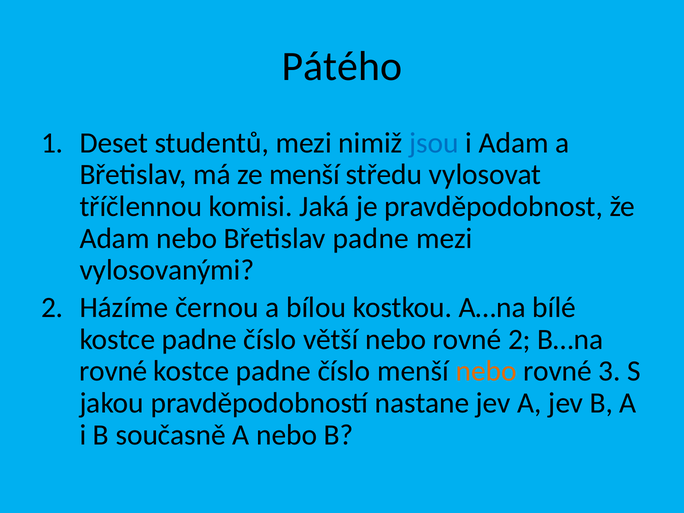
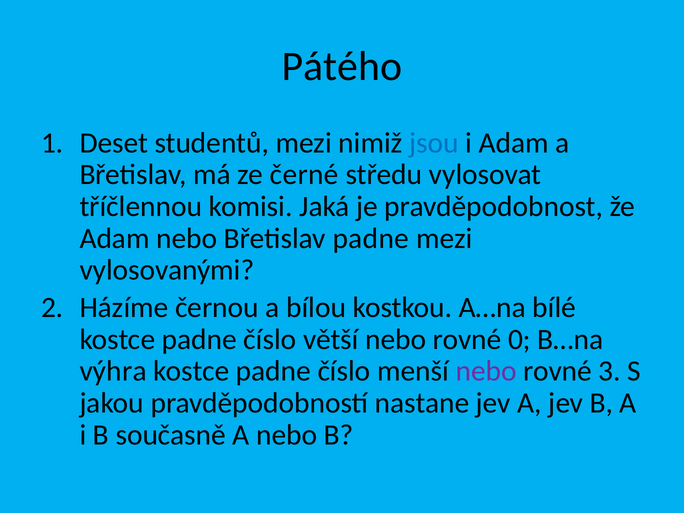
ze menší: menší -> černé (304, 175)
rovné 2: 2 -> 0 (519, 339)
rovné: rovné -> výhra (113, 371)
nebo colour: orange -> purple (486, 371)
